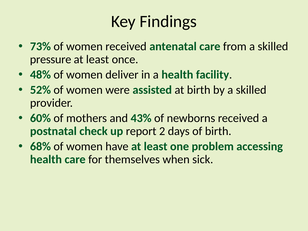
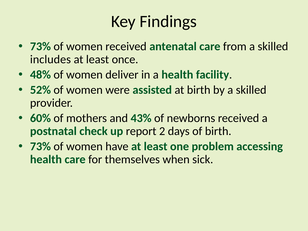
pressure: pressure -> includes (50, 59)
68%: 68% -> 73% (40, 146)
